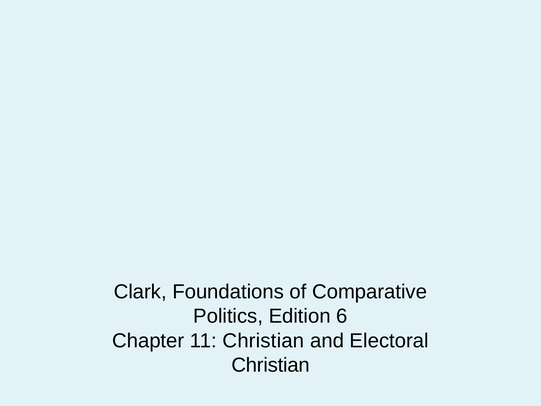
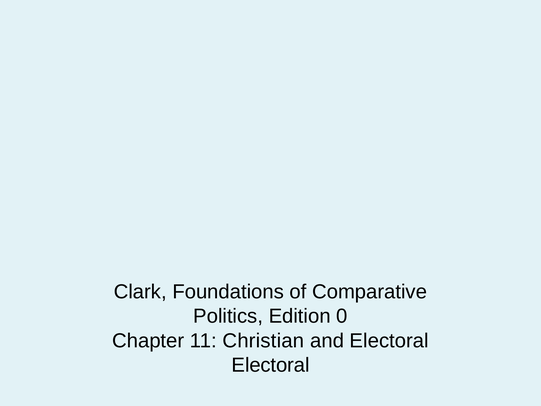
6: 6 -> 0 (342, 316)
Christian: Christian -> Electoral (271, 365)
